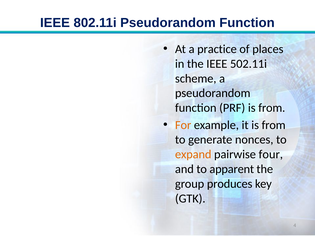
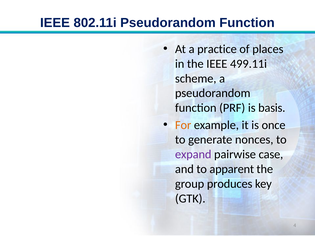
502.11i: 502.11i -> 499.11i (249, 64)
PRF is from: from -> basis (272, 108)
it is from: from -> once (274, 125)
expand colour: orange -> purple (193, 155)
four: four -> case (271, 155)
